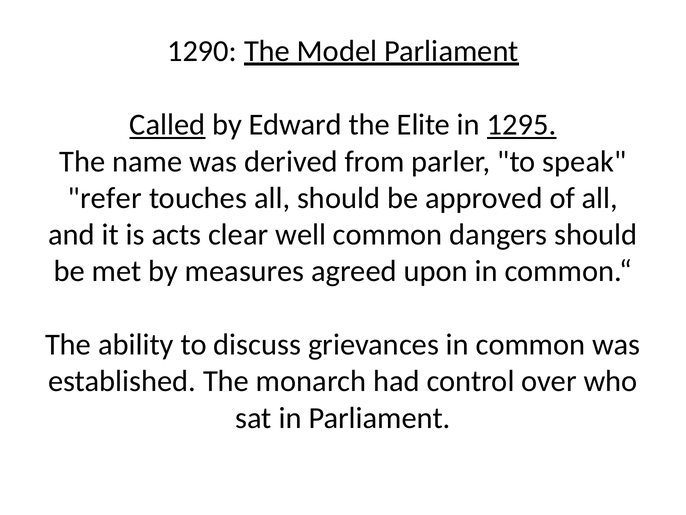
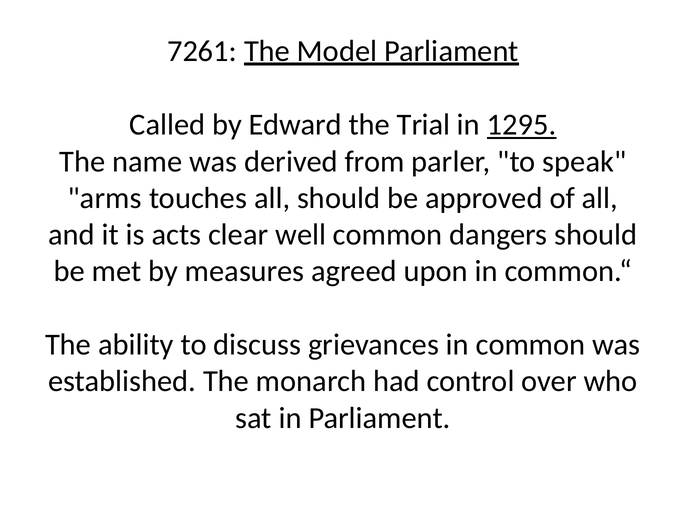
1290: 1290 -> 7261 (202, 51)
Called underline: present -> none (167, 125)
Elite: Elite -> Trial (424, 125)
refer: refer -> arms (105, 198)
